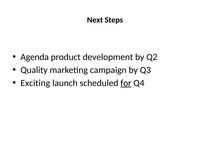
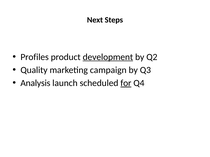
Agenda: Agenda -> Profiles (35, 57)
development underline: none -> present (108, 57)
Exciting: Exciting -> Analysis (35, 83)
